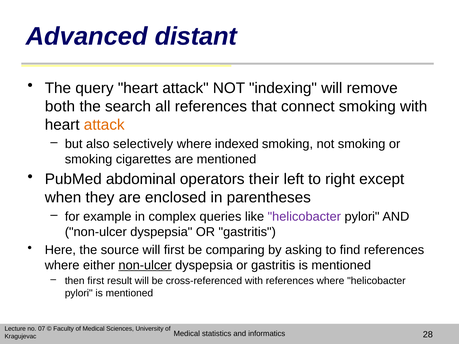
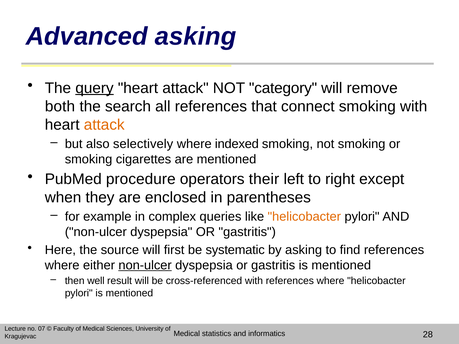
Advanced distant: distant -> asking (196, 37)
query underline: none -> present (94, 88)
indexing: indexing -> category (283, 88)
abdominal: abdominal -> procedure (141, 179)
helicobacter colour: purple -> orange (304, 217)
comparing: comparing -> systematic (235, 250)
then first: first -> well (96, 281)
